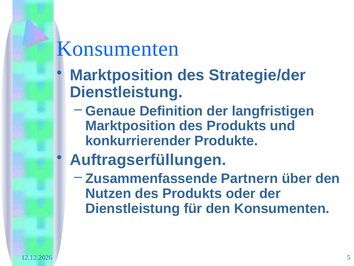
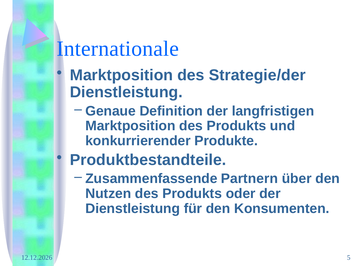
Konsumenten: Konsumenten -> Internationale (118, 49)
Auftragserfüllungen: Auftragserfüllungen -> Produktbestandteile (148, 160)
